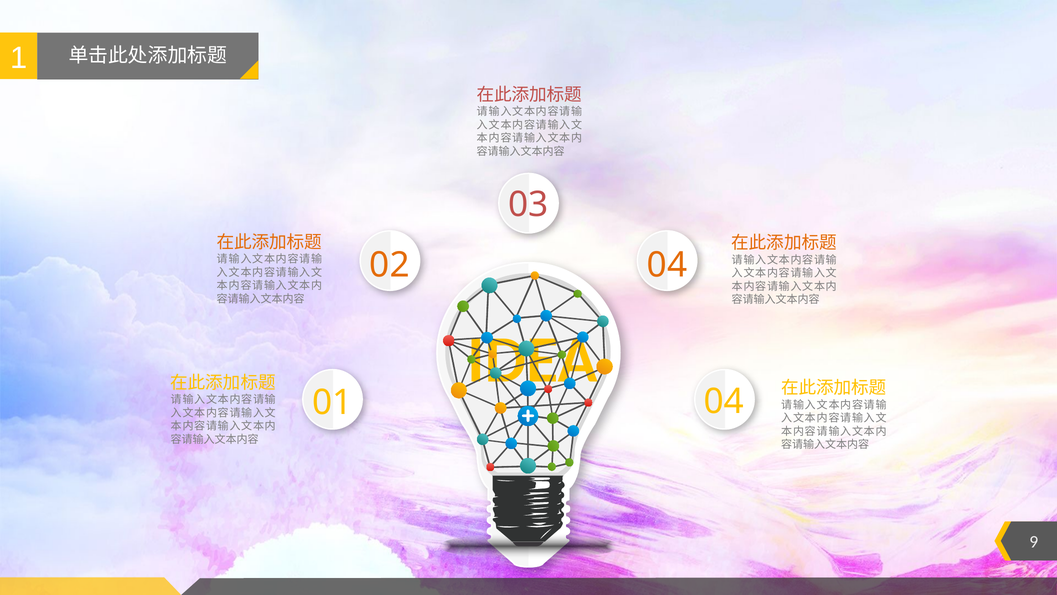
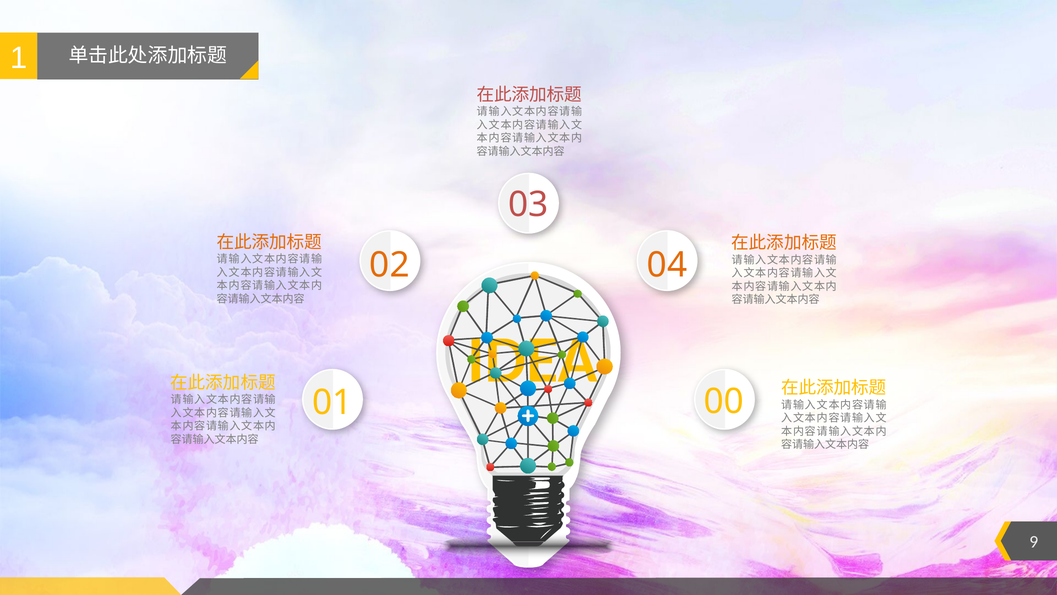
01 04: 04 -> 00 (724, 401)
